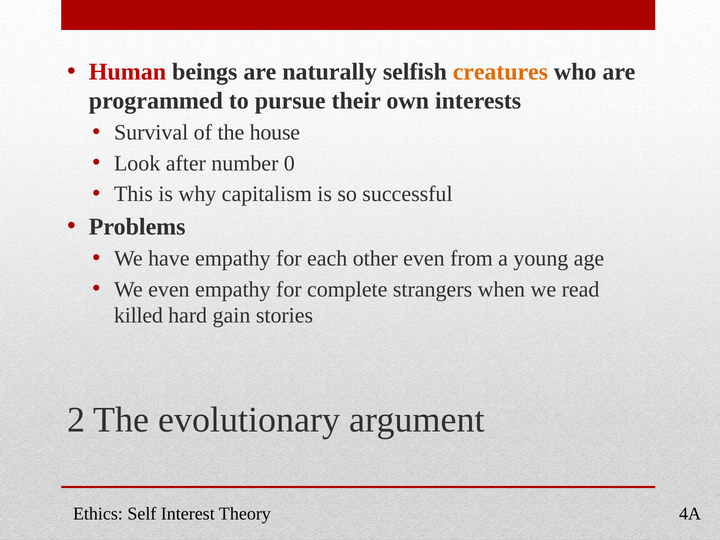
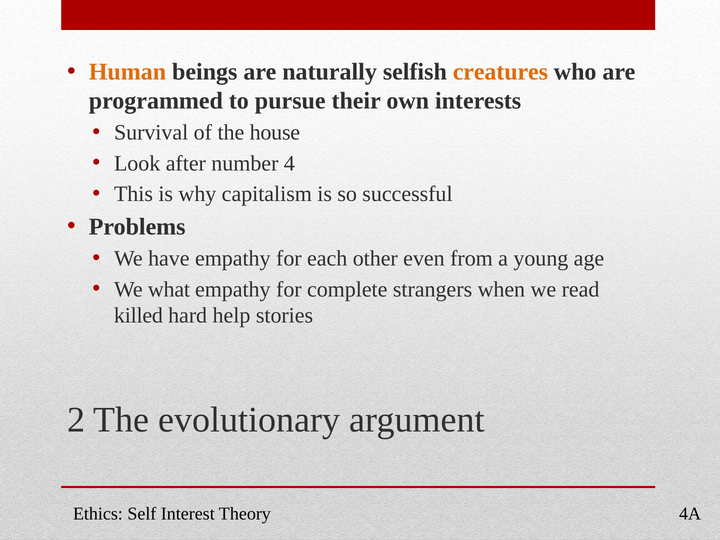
Human colour: red -> orange (127, 72)
0: 0 -> 4 (289, 163)
We even: even -> what (169, 289)
gain: gain -> help (231, 316)
